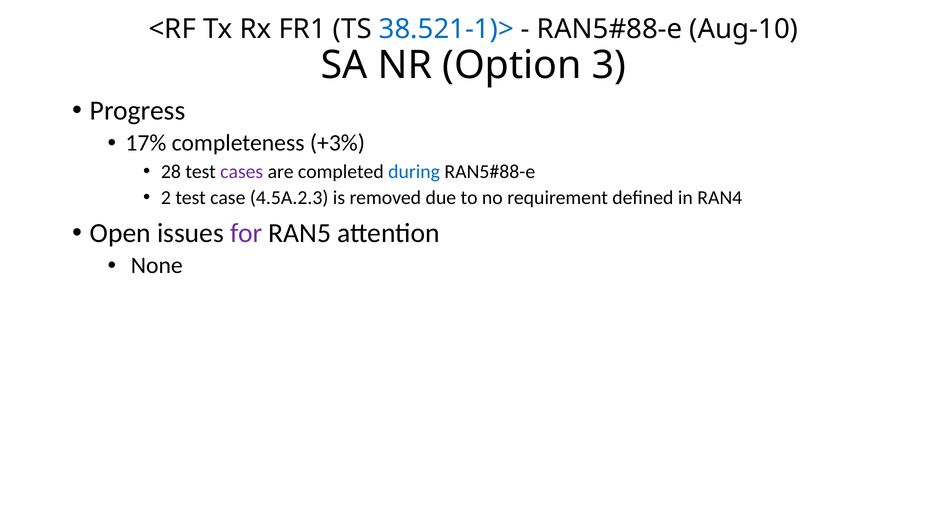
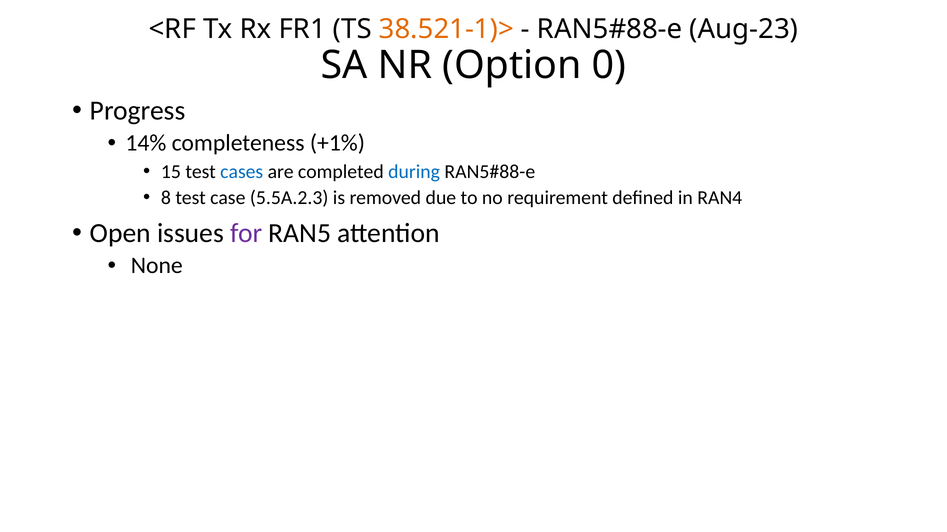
38.521-1)> colour: blue -> orange (446, 29)
Aug-10: Aug-10 -> Aug-23 (744, 29)
3: 3 -> 0 (609, 65)
17%: 17% -> 14% (146, 143)
+3%: +3% -> +1% (337, 143)
28: 28 -> 15 (171, 172)
cases colour: purple -> blue (242, 172)
2: 2 -> 8 (166, 198)
4.5A.2.3: 4.5A.2.3 -> 5.5A.2.3 (289, 198)
